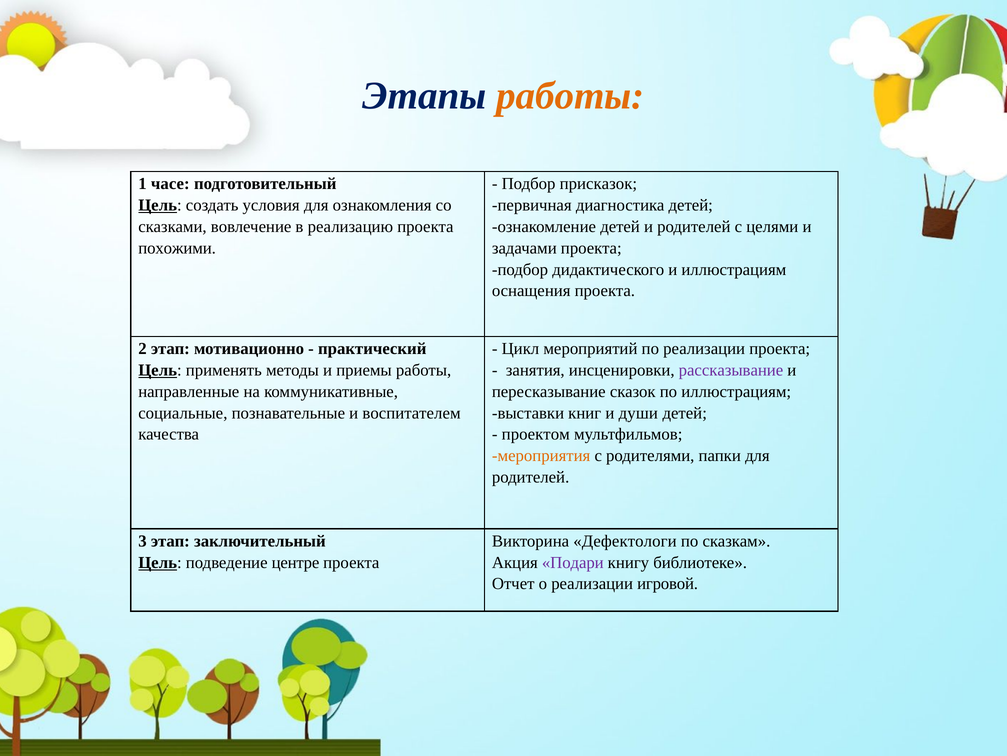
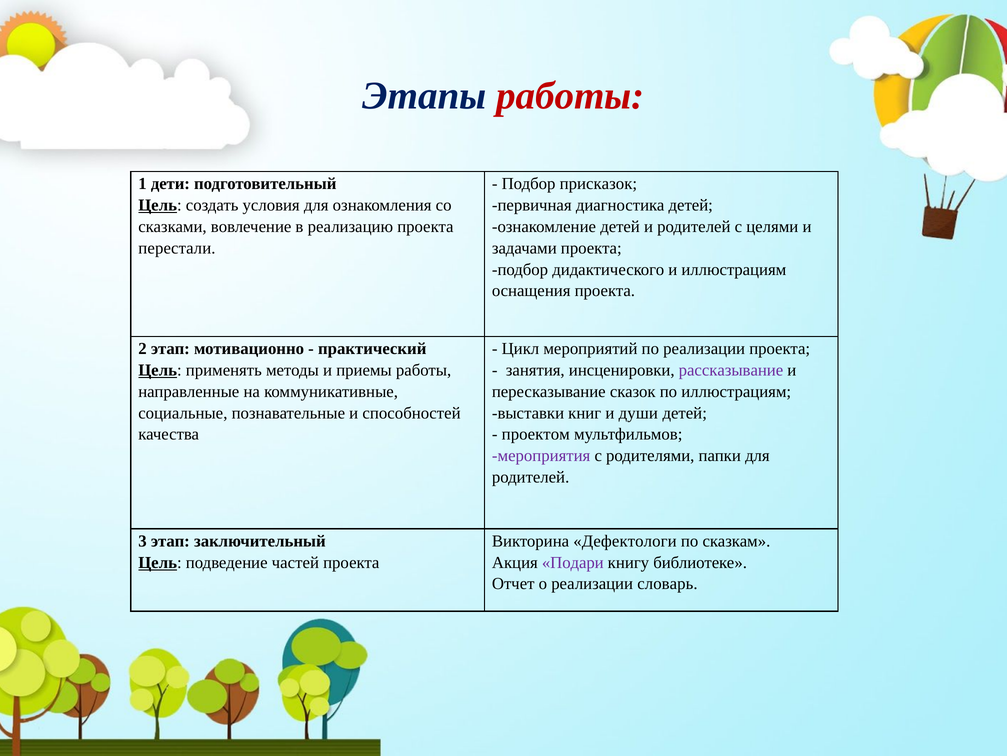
работы colour: orange -> red (570, 96)
часе: часе -> дети (170, 184)
похожими: похожими -> перестали (177, 248)
воспитателем: воспитателем -> способностей (412, 413)
мероприятия colour: orange -> purple (541, 455)
центре: центре -> частей (295, 562)
игровой: игровой -> словарь (667, 583)
